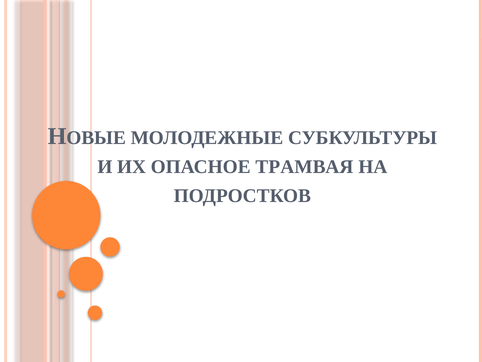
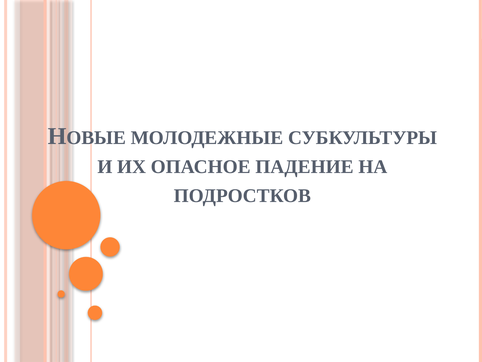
ТРАМВАЯ: ТРАМВАЯ -> ПАДЕНИЕ (305, 167)
